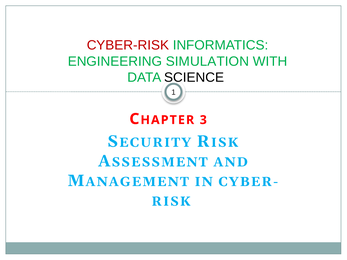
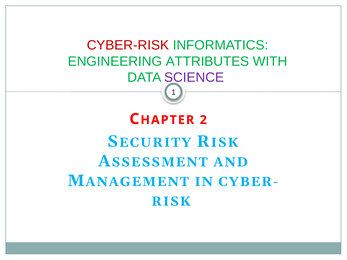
SIMULATION: SIMULATION -> ATTRIBUTES (207, 61)
SCIENCE colour: black -> purple (194, 78)
3: 3 -> 2 (203, 120)
